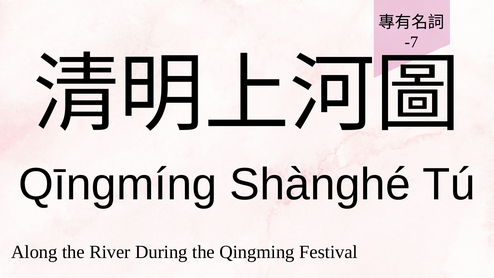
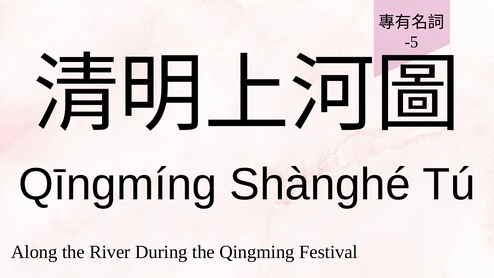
-7: -7 -> -5 (411, 42)
